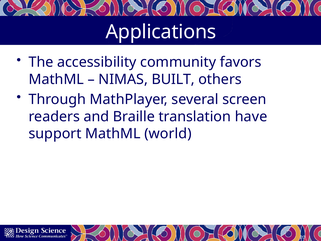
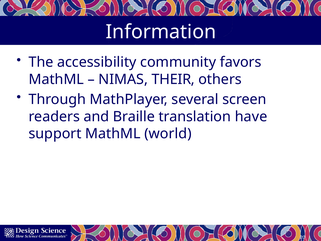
Applications: Applications -> Information (161, 32)
BUILT: BUILT -> THEIR (173, 79)
